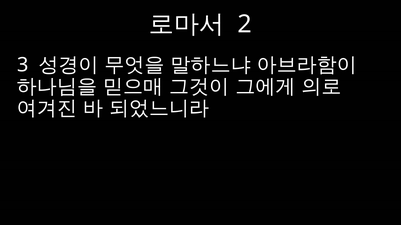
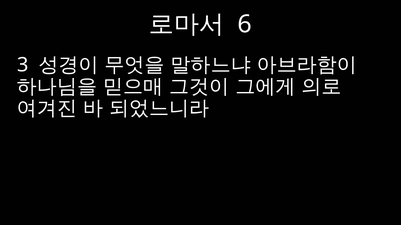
2: 2 -> 6 (245, 24)
